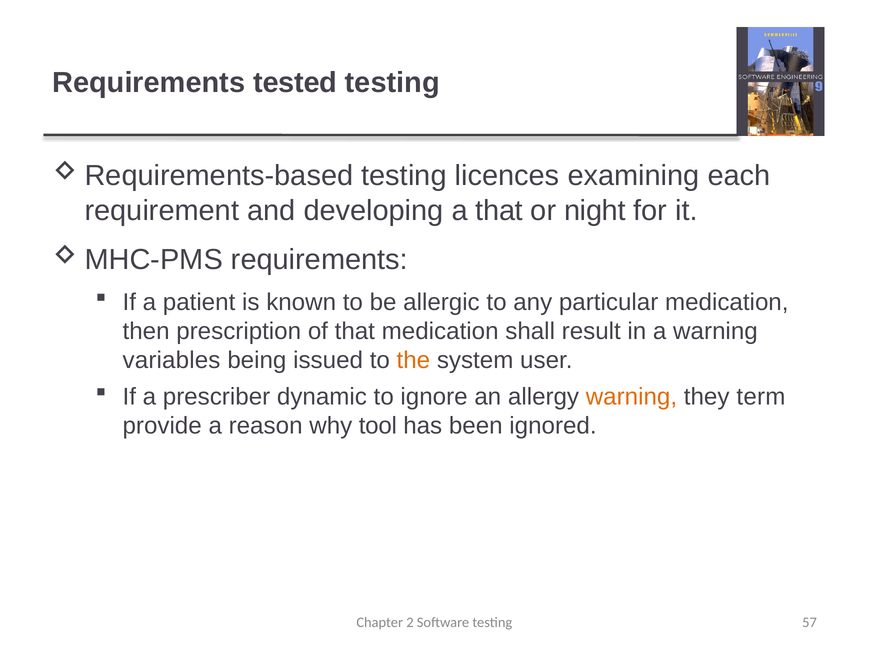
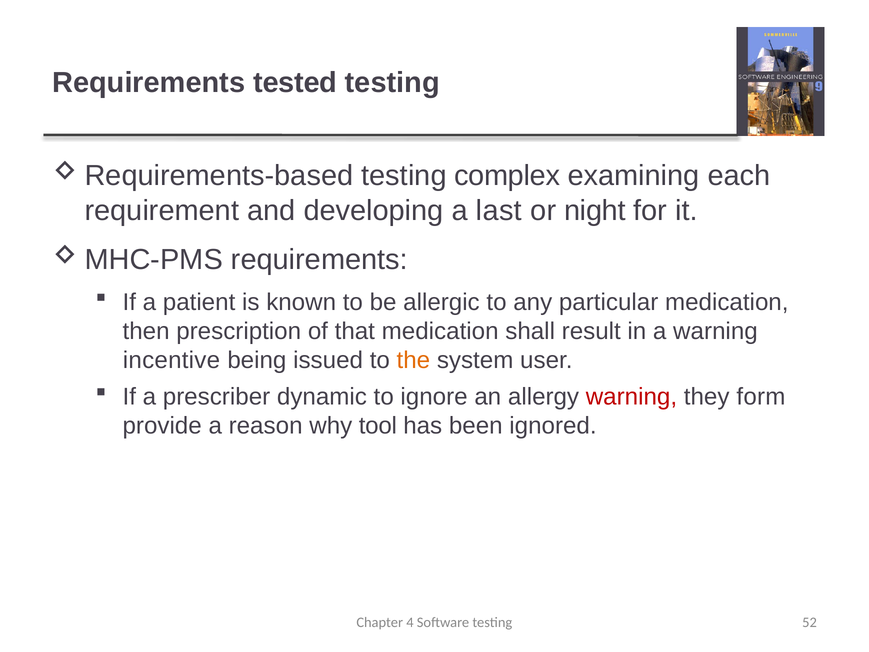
licences: licences -> complex (507, 176)
a that: that -> last (499, 211)
variables: variables -> incentive (171, 360)
warning colour: orange -> red (631, 396)
term: term -> form (761, 396)
2: 2 -> 4 (410, 622)
57: 57 -> 52 (810, 622)
